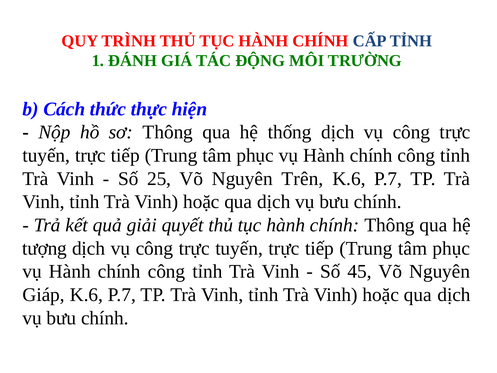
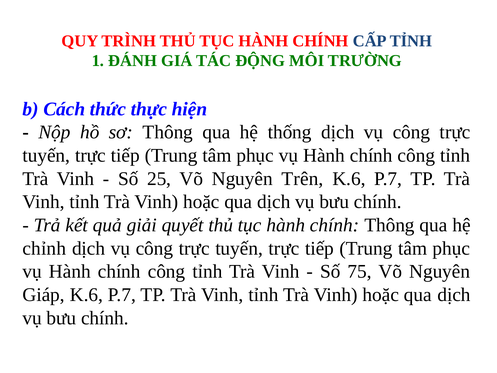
tượng: tượng -> chỉnh (44, 248)
45: 45 -> 75 (360, 271)
